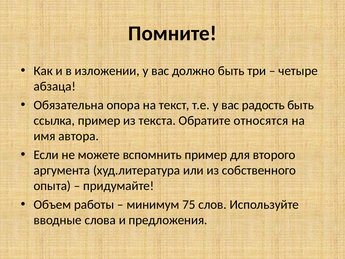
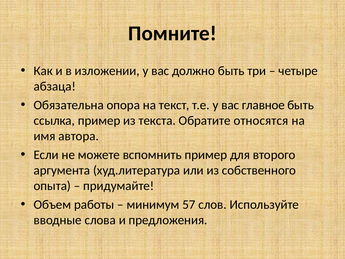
радость: радость -> главное (263, 105)
75: 75 -> 57 (189, 204)
